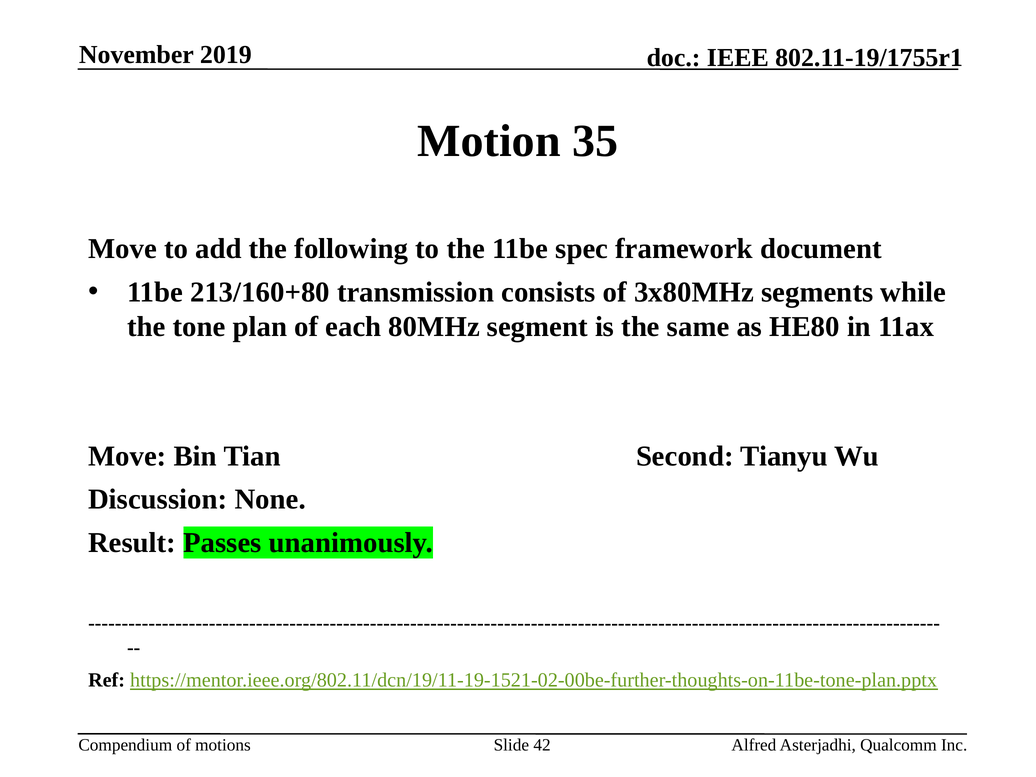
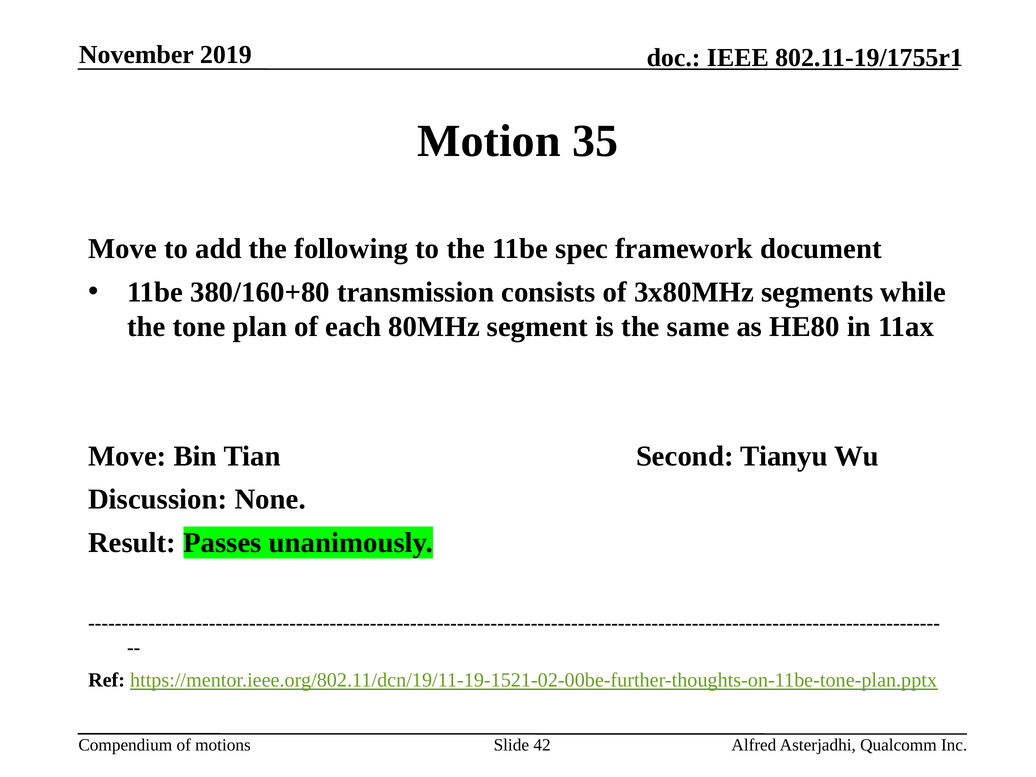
213/160+80: 213/160+80 -> 380/160+80 (260, 292)
